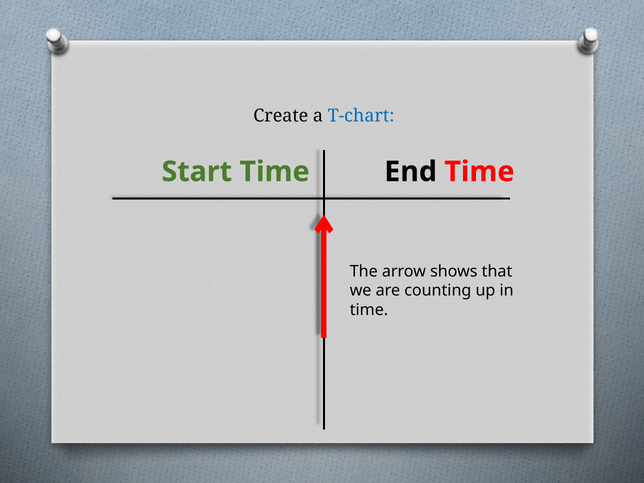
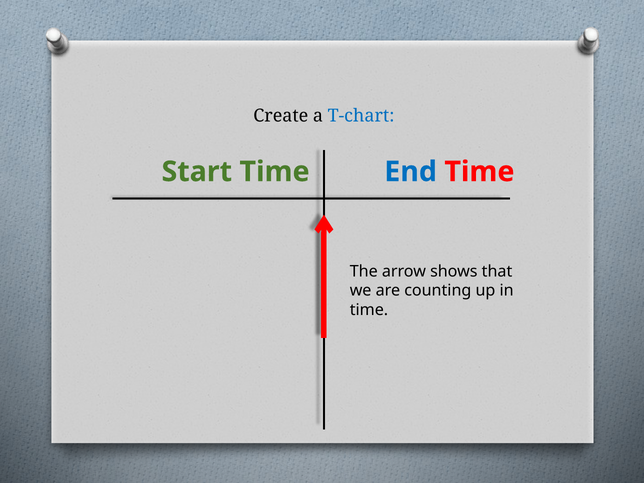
End colour: black -> blue (411, 172)
